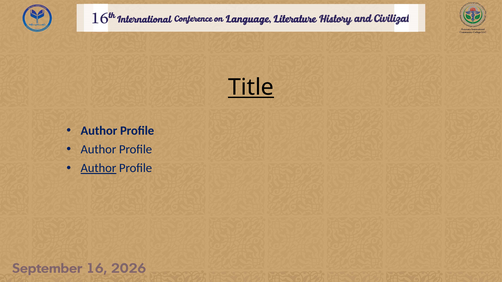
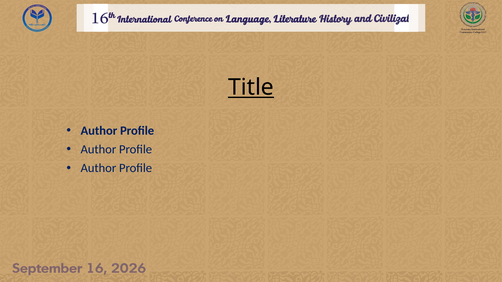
Author underline: present -> none (98, 168)
